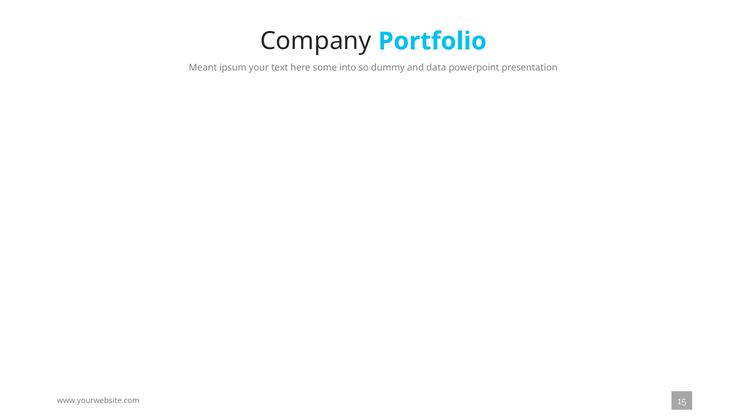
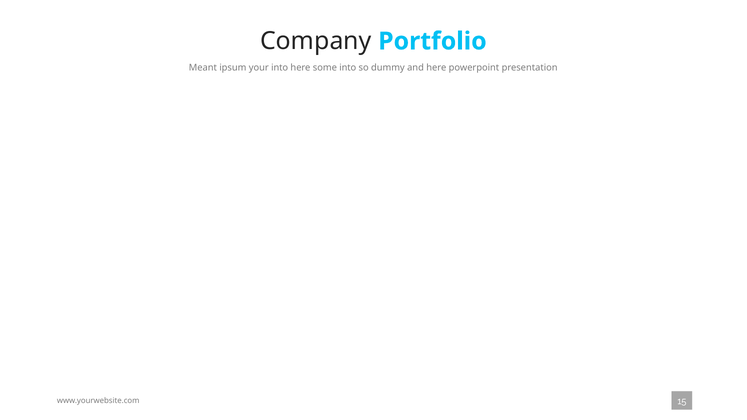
your text: text -> into (280, 68)
and data: data -> here (436, 68)
